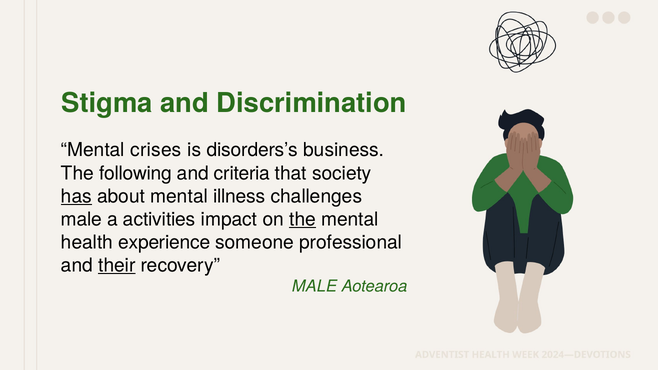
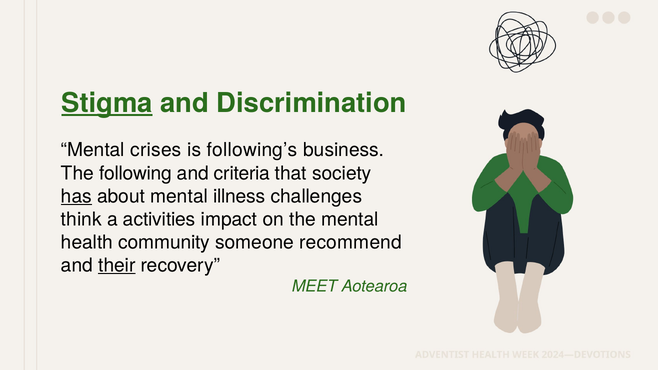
Stigma underline: none -> present (107, 103)
disorders’s: disorders’s -> following’s (252, 150)
male: male -> think (81, 219)
the underline: present -> none (303, 219)
experience: experience -> community (164, 242)
professional: professional -> recommend (351, 242)
MALE: MALE -> MEET (315, 287)
